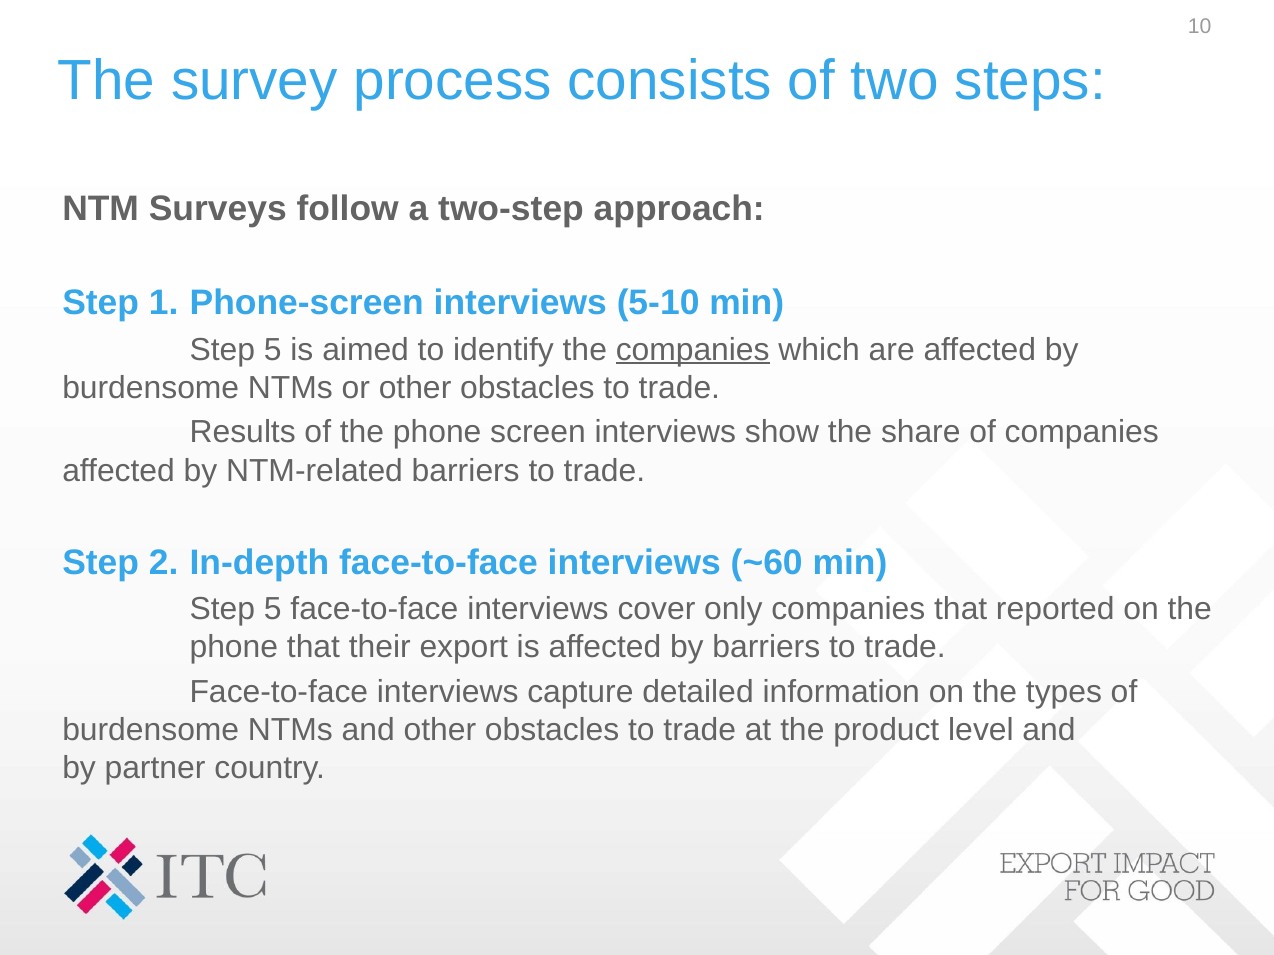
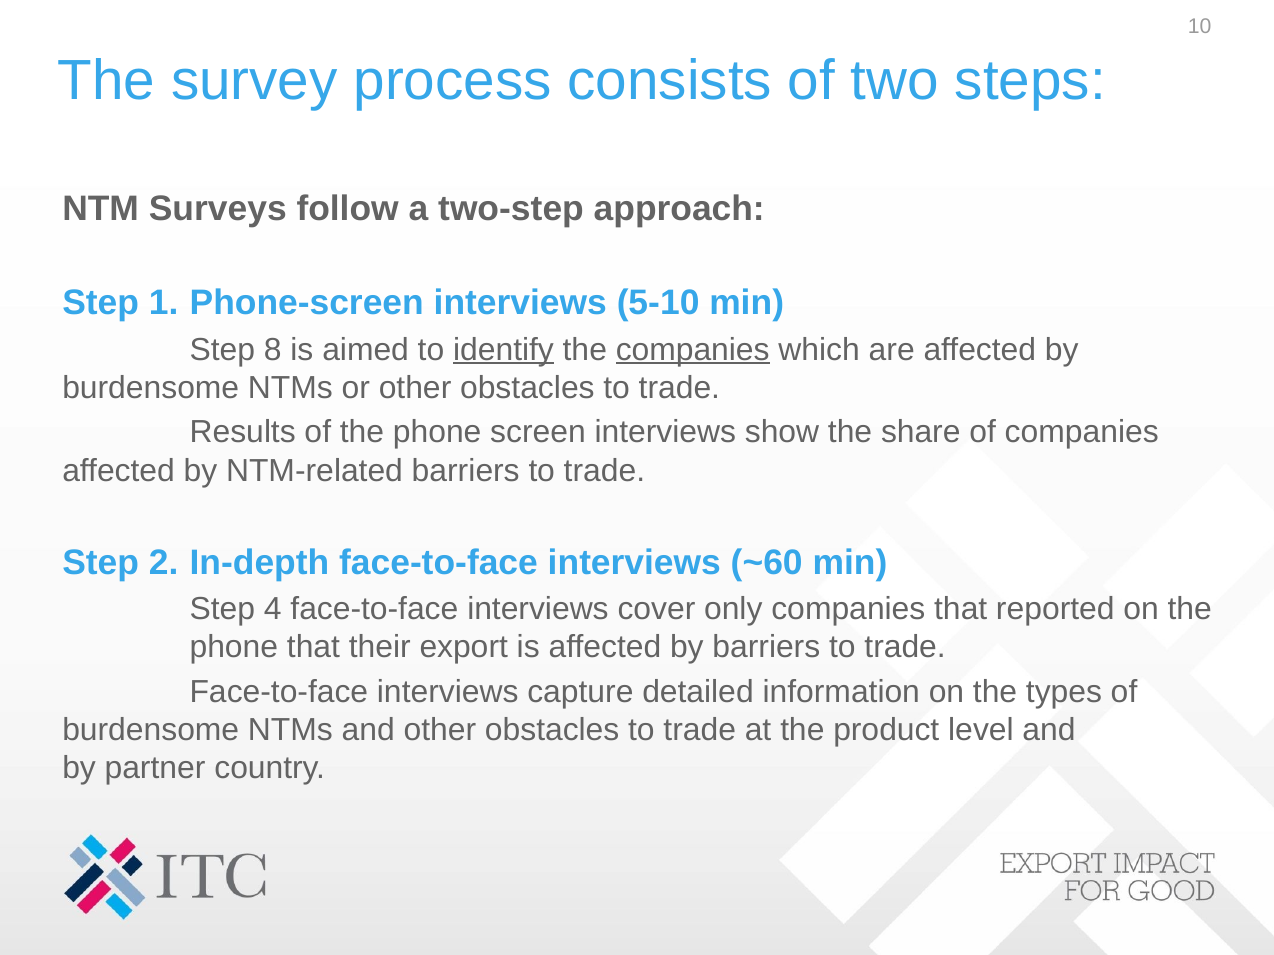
5: 5 -> 8 (273, 350)
identify underline: none -> present (503, 350)
5: 5 -> 4 (273, 609)
